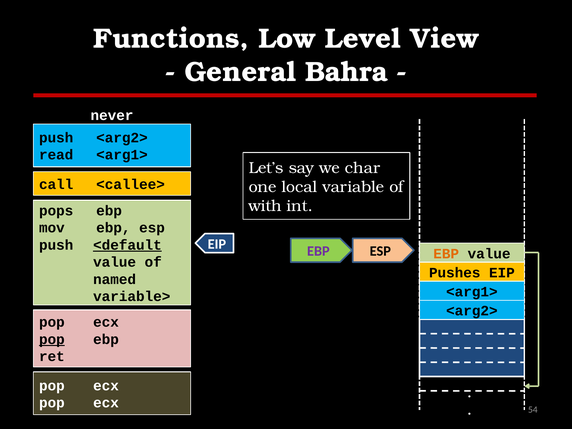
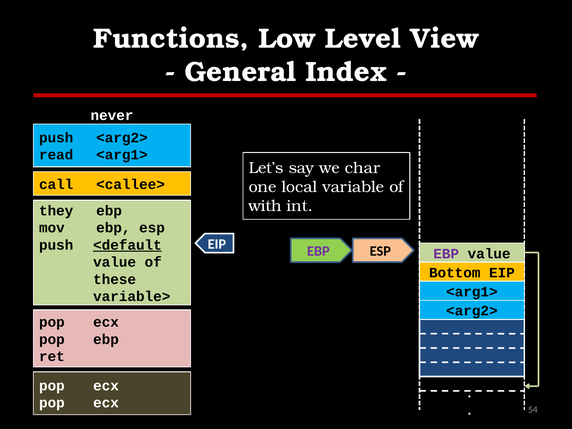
Bahra: Bahra -> Index (346, 72)
pops: pops -> they (56, 211)
EBP colour: orange -> purple (446, 254)
Pushes: Pushes -> Bottom (455, 273)
named: named -> these (115, 279)
pop underline: present -> none (52, 339)
